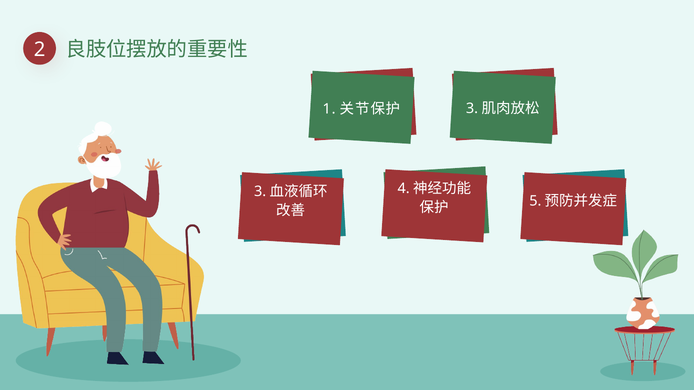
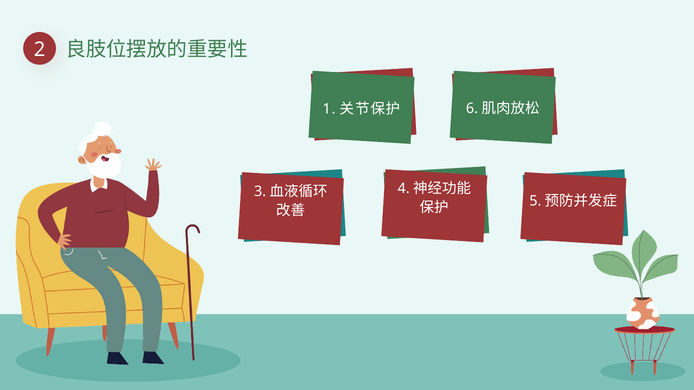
3: 3 -> 6 (472, 108)
